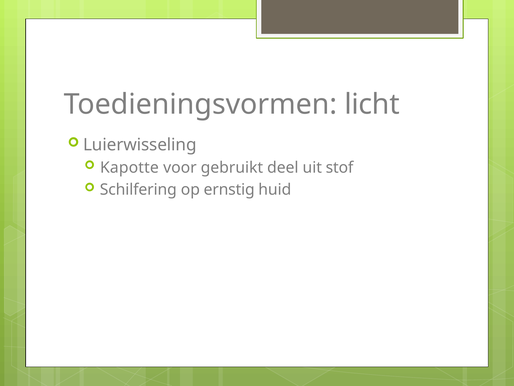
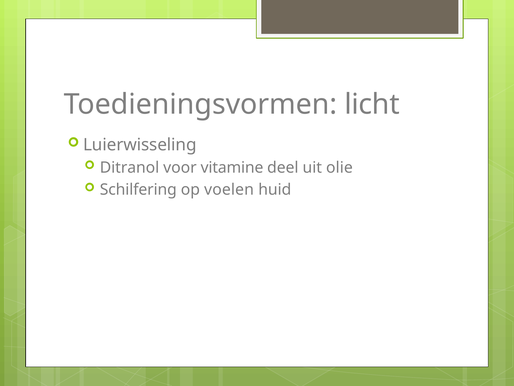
Kapotte: Kapotte -> Ditranol (130, 167)
gebruikt: gebruikt -> vitamine (232, 167)
stof: stof -> olie (339, 167)
ernstig: ernstig -> voelen (229, 189)
